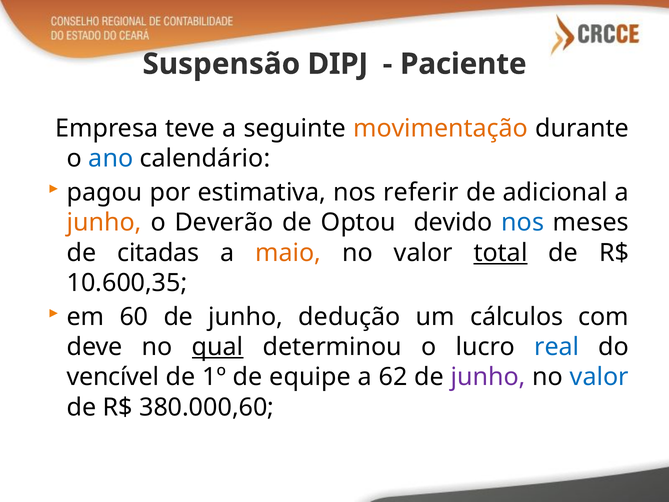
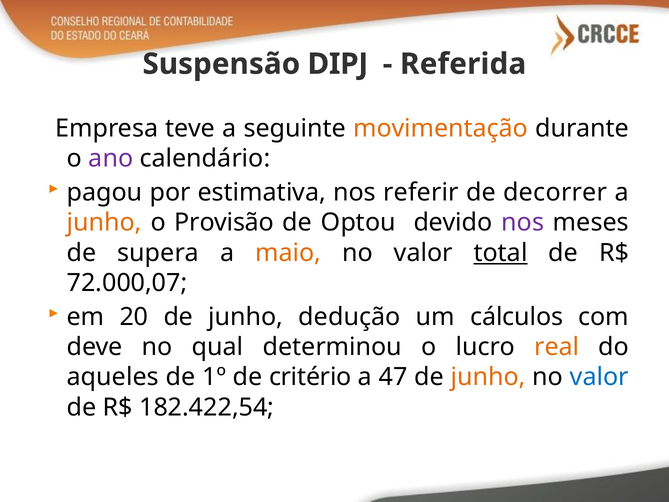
Paciente: Paciente -> Referida (463, 64)
ano colour: blue -> purple (111, 159)
adicional: adicional -> decorrer (555, 192)
Deverão: Deverão -> Provisão (224, 223)
nos colour: blue -> purple (523, 223)
citadas: citadas -> supera (158, 253)
10.600,35: 10.600,35 -> 72.000,07 (127, 283)
60: 60 -> 20 (134, 317)
qual underline: present -> none (218, 347)
real colour: blue -> orange (557, 347)
vencível: vencível -> aqueles (113, 377)
equipe: equipe -> critério (310, 377)
62: 62 -> 47 (393, 377)
junho colour: purple -> orange (488, 377)
380.000,60: 380.000,60 -> 182.422,54 (207, 407)
